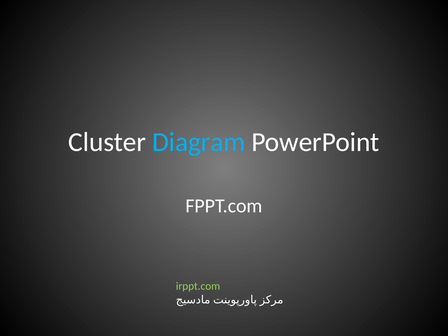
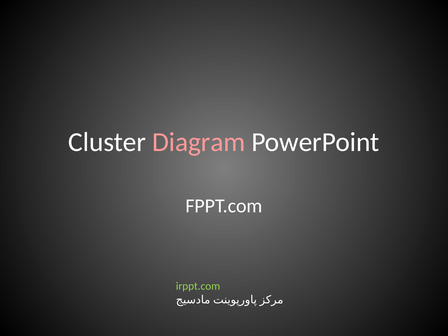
Diagram colour: light blue -> pink (199, 142)
